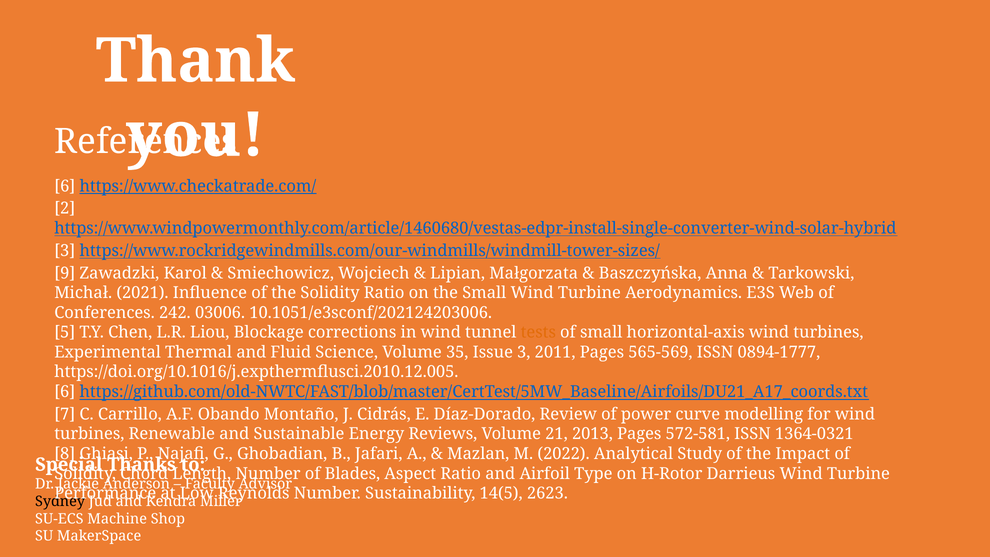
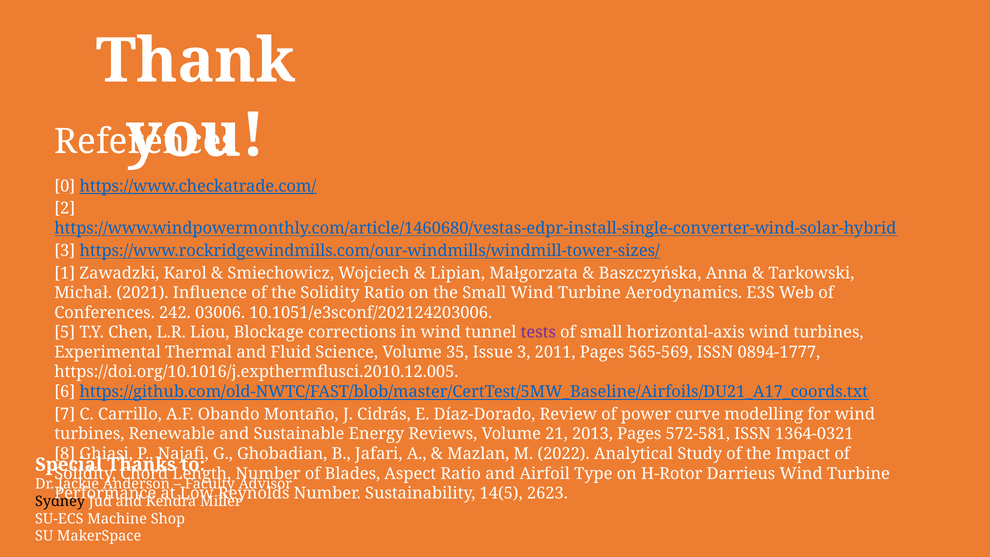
6: 6 -> 0 (65, 186)
9: 9 -> 1 (65, 273)
tests colour: orange -> purple (538, 332)
